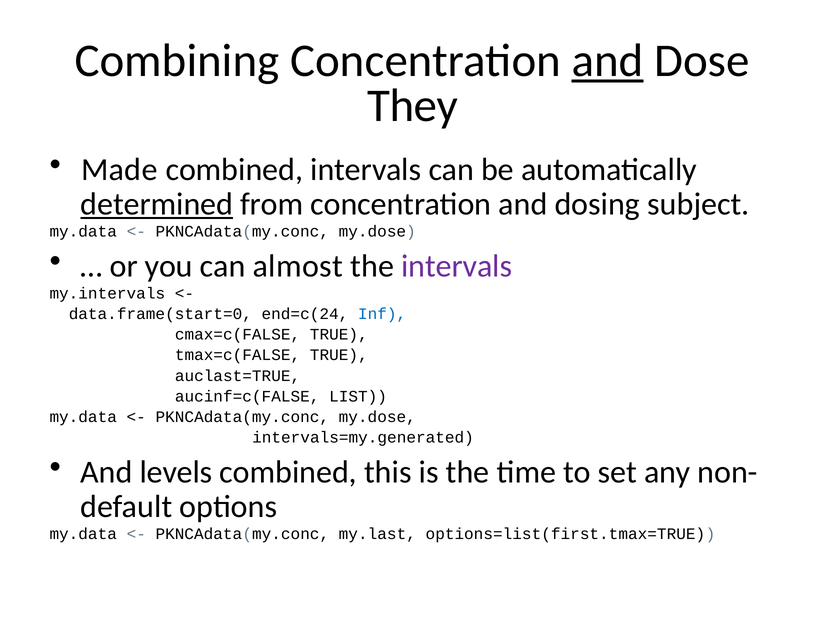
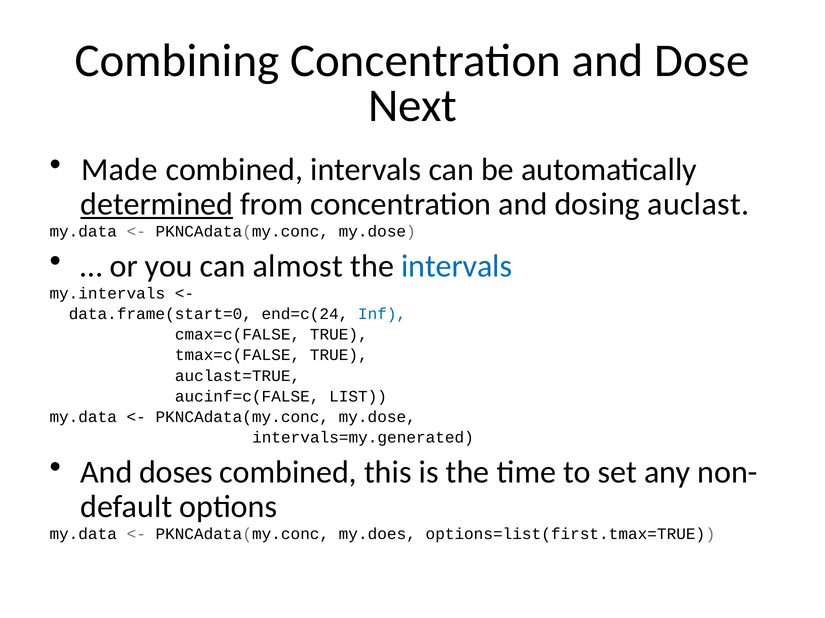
and underline: present -> none (608, 61)
They: They -> Next (413, 106)
subject: subject -> auclast (698, 205)
intervals colour: purple -> blue (457, 267)
levels: levels -> doses (176, 473)
my.last: my.last -> my.does (377, 535)
